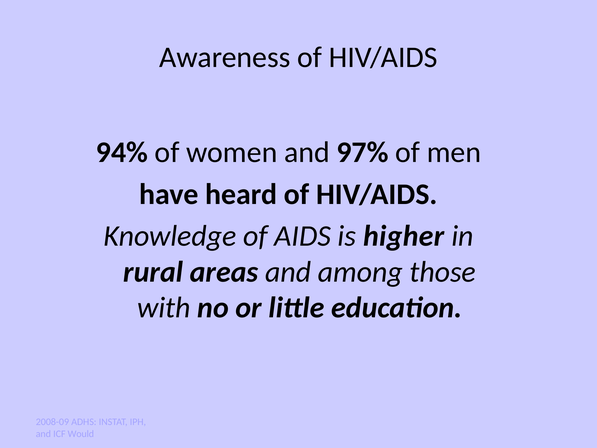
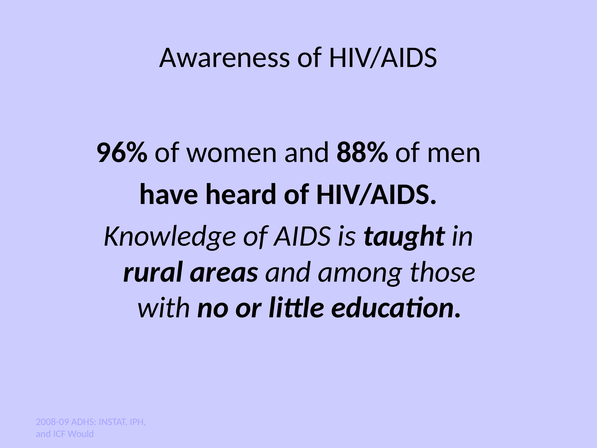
94%: 94% -> 96% (122, 152)
97%: 97% -> 88% (363, 152)
higher: higher -> taught (404, 236)
